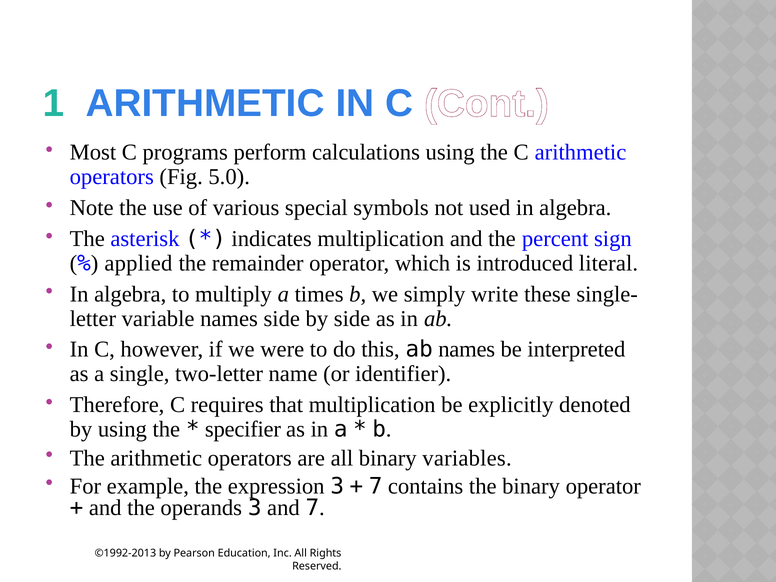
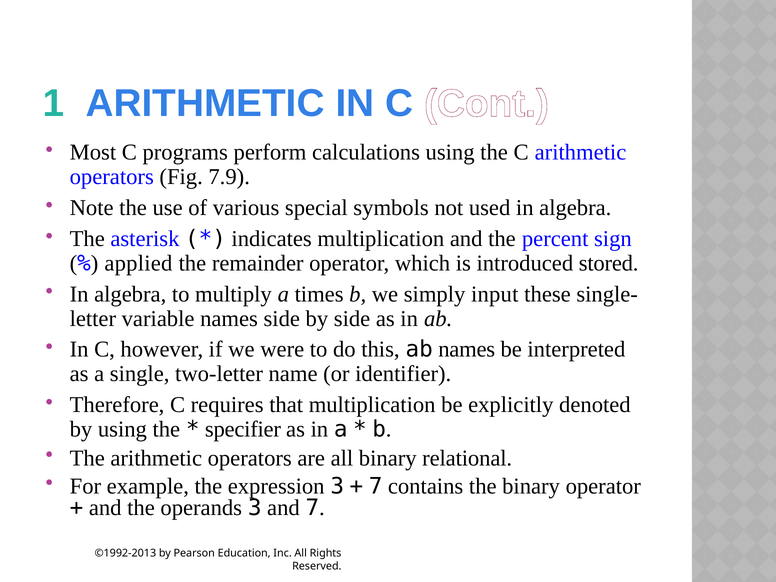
5.0: 5.0 -> 7.9 (229, 177)
literal: literal -> stored (609, 263)
write: write -> input (495, 294)
variables: variables -> relational (467, 458)
